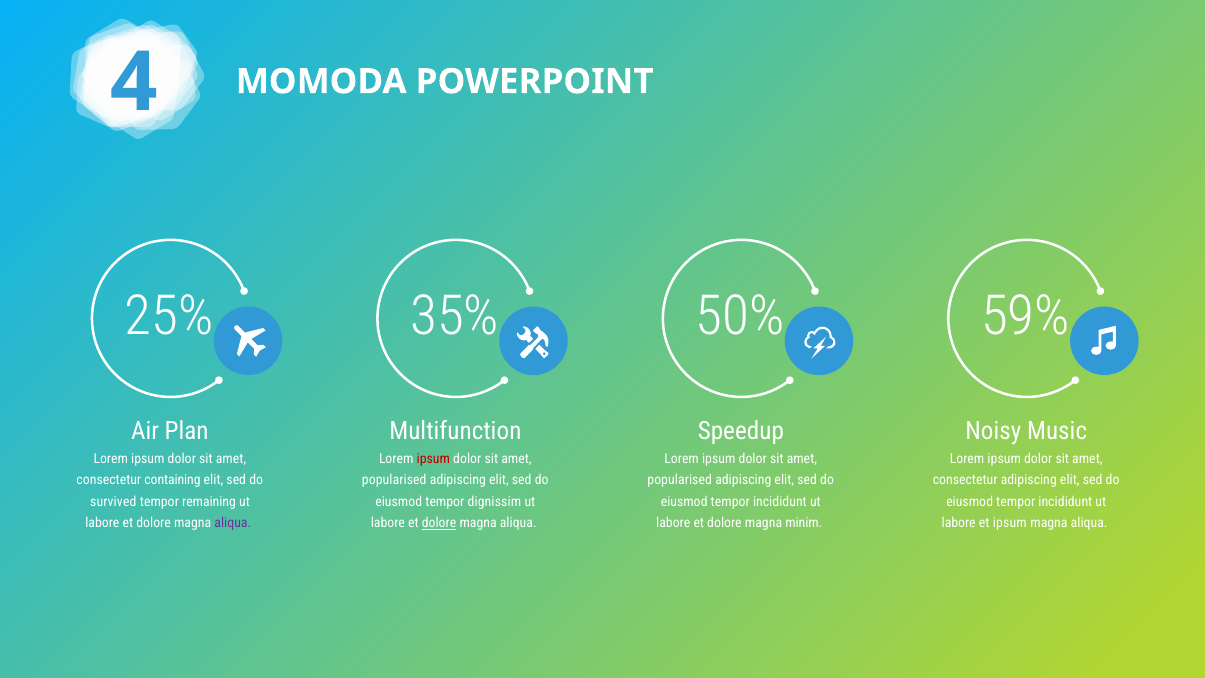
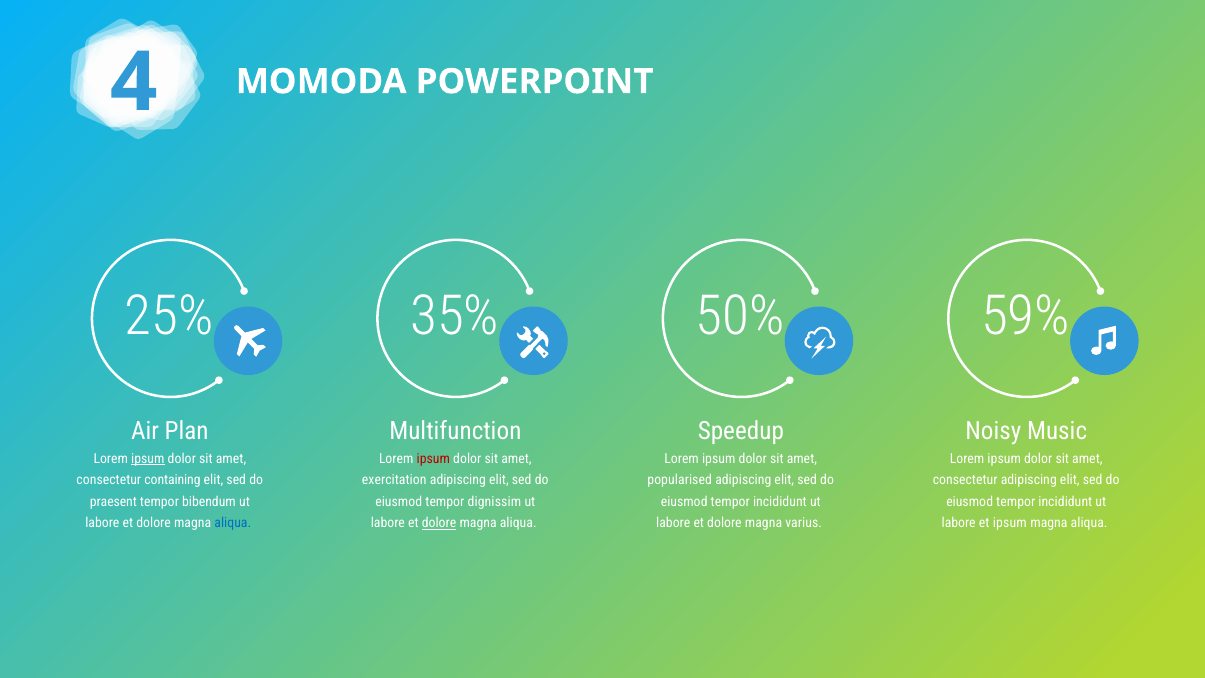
ipsum underline: none -> present (148, 458)
popularised: popularised -> exercitation (394, 480)
survived: survived -> praesent (113, 502)
remaining: remaining -> bibendum (209, 502)
aliqua colour: purple -> blue (233, 523)
minim: minim -> varius (804, 523)
